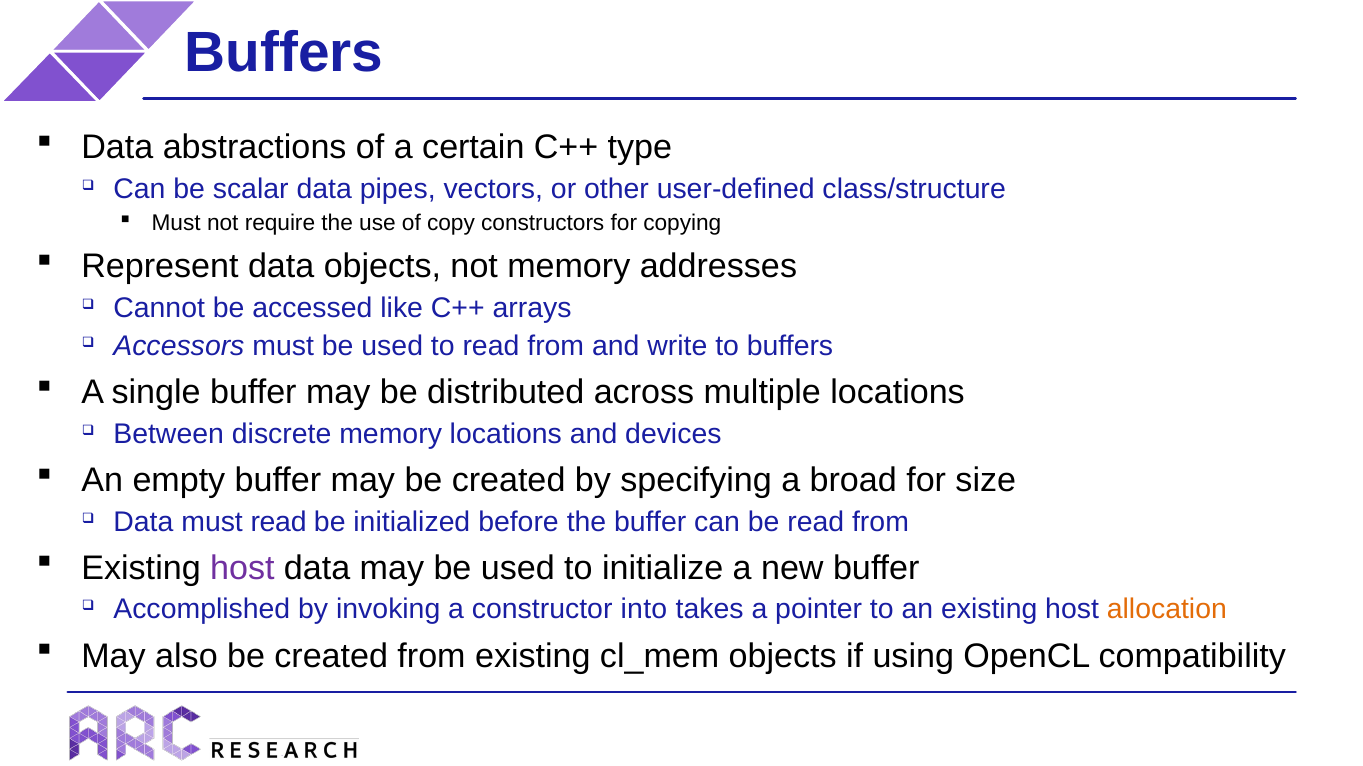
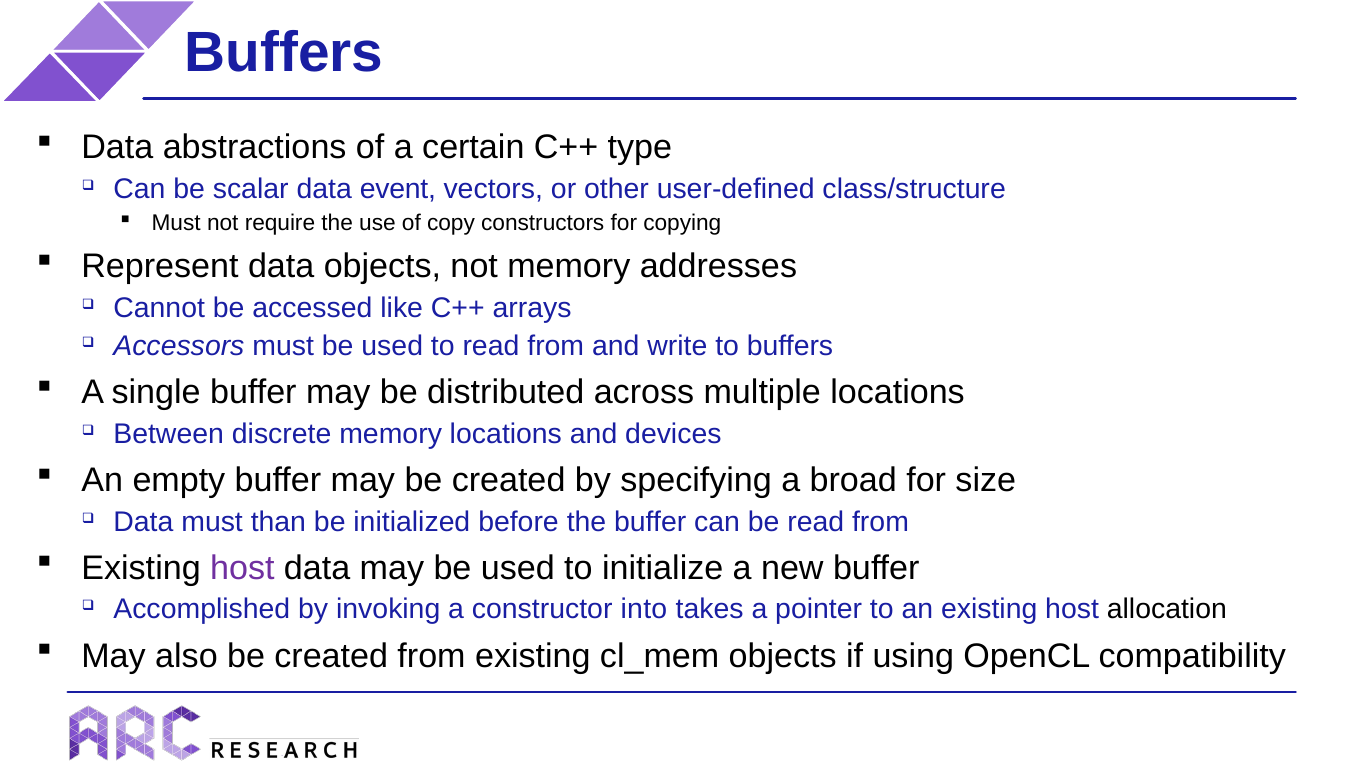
pipes: pipes -> event (398, 189)
must read: read -> than (278, 522)
allocation colour: orange -> black (1167, 610)
